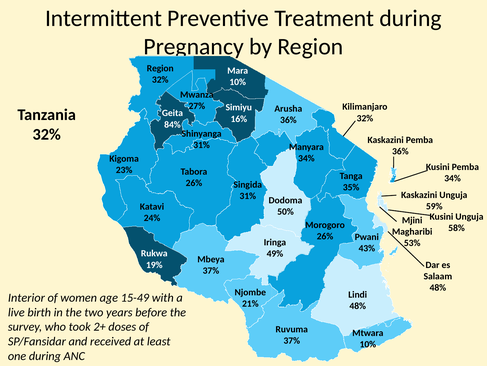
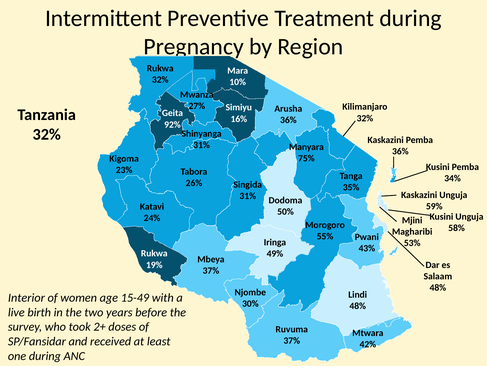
Region: Region -> Rukwa (160, 68)
84%: 84% -> 92% (172, 124)
34%: 34% -> 75% (306, 158)
26%: 26% -> 55% (325, 236)
21%: 21% -> 30% (250, 303)
10%: 10% -> 42% (368, 344)
